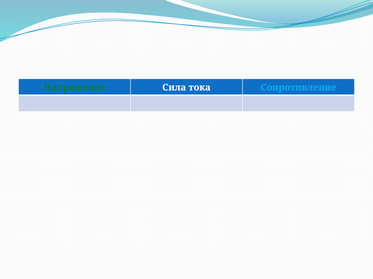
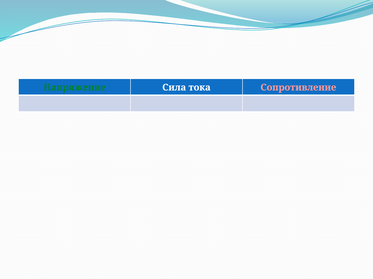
Сопротивление colour: light blue -> pink (298, 88)
